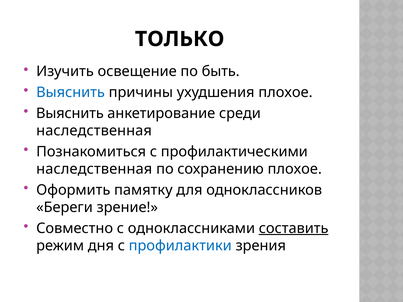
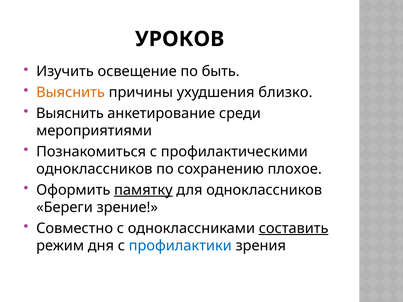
ТОЛЬКО: ТОЛЬКО -> УРОКОВ (180, 39)
Выяснить colour: blue -> orange (71, 92)
ухудшения плохое: плохое -> близко (285, 92)
наследственная: наследственная -> мероприятиями (94, 131)
наследственная: наследственная -> одноклассников (94, 169)
памятку underline: none -> present (143, 190)
